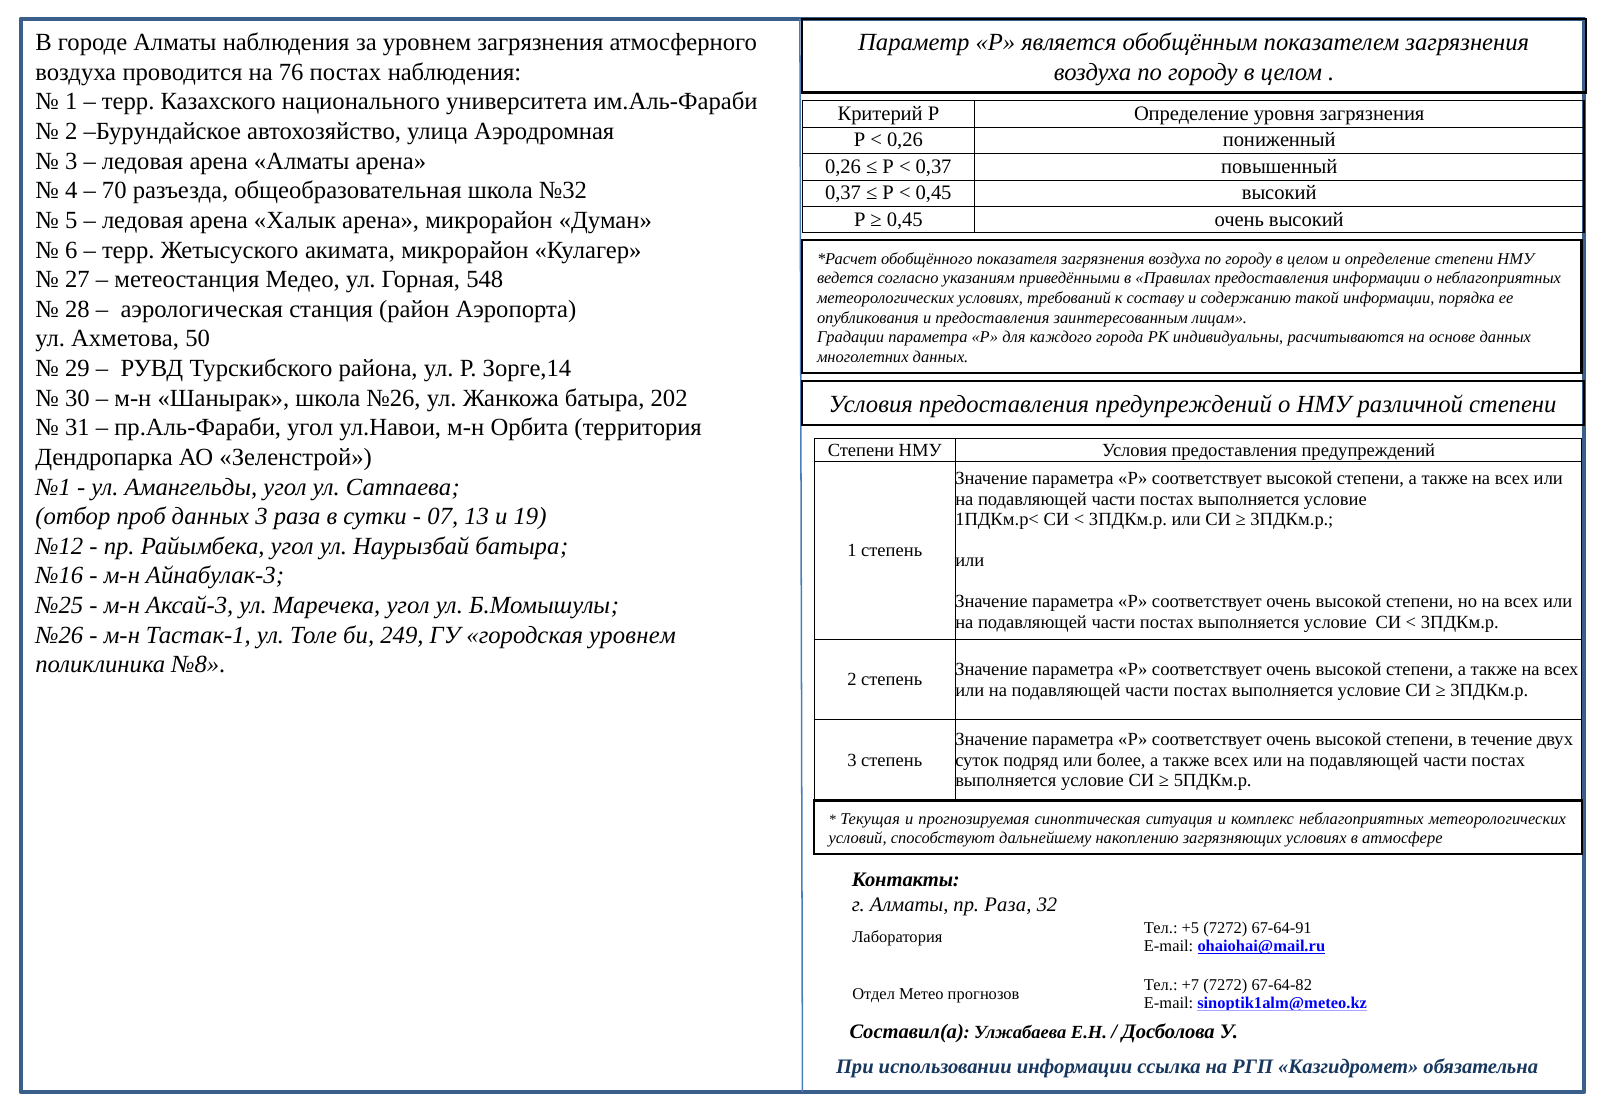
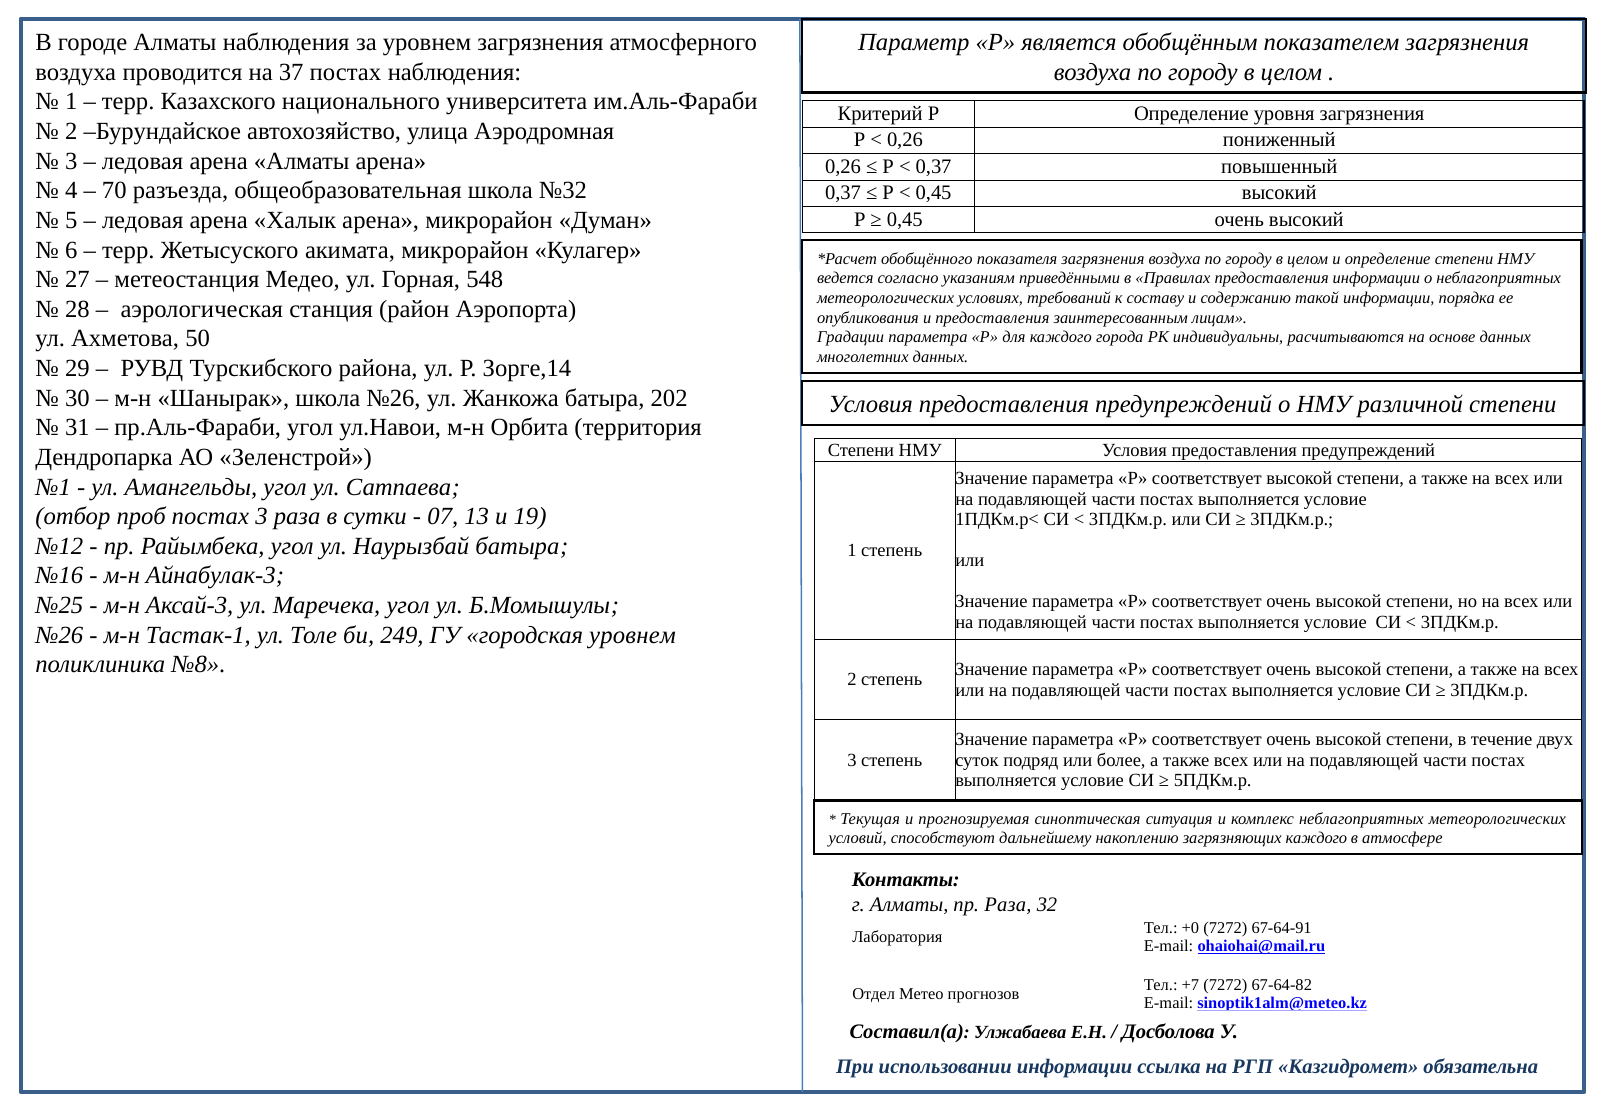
76: 76 -> 37 (291, 72)
проб данных: данных -> постах (210, 517)
загрязняющих условиях: условиях -> каждого (1316, 839)
+5: +5 -> +0 (1190, 928)
